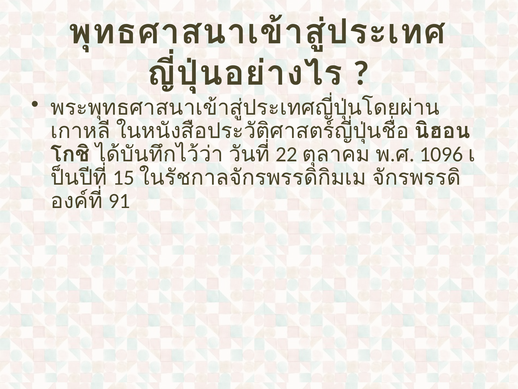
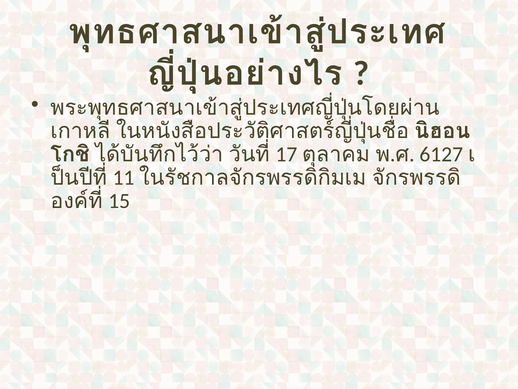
22: 22 -> 17 (286, 154)
1096: 1096 -> 6127 (441, 154)
15: 15 -> 11 (124, 178)
91: 91 -> 15 (119, 201)
